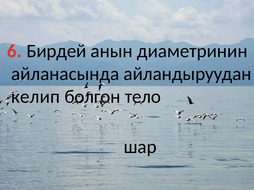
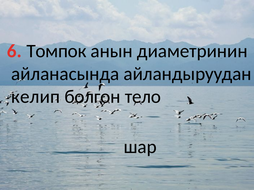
Бирдей: Бирдей -> Томпок (56, 51)
